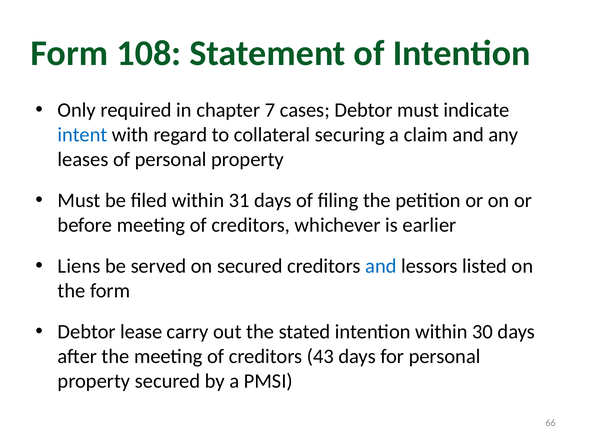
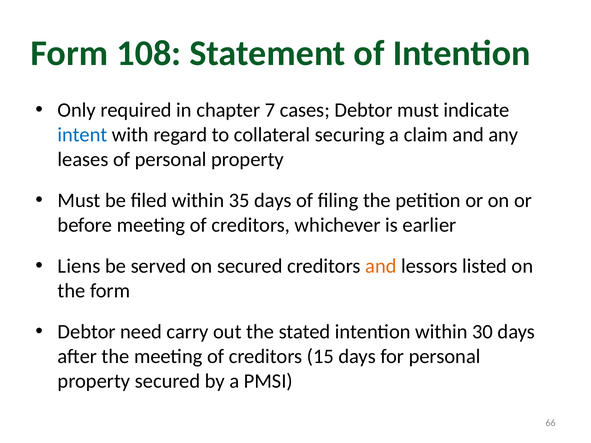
31: 31 -> 35 (239, 201)
and colour: blue -> orange (381, 266)
lease: lease -> need (141, 332)
43: 43 -> 15 (320, 357)
